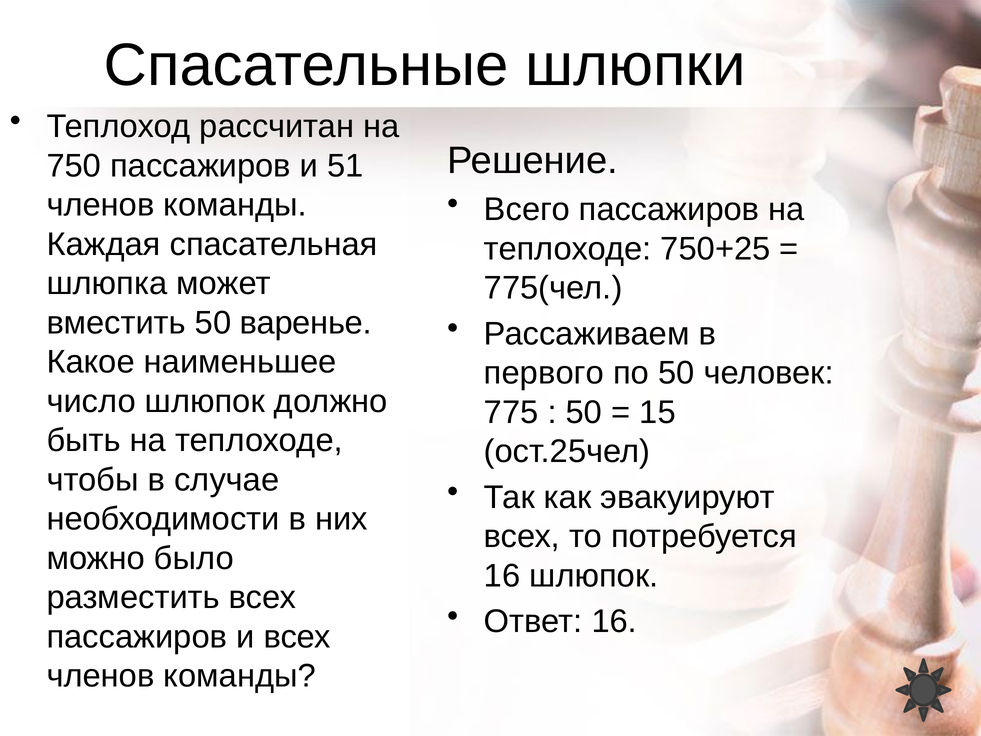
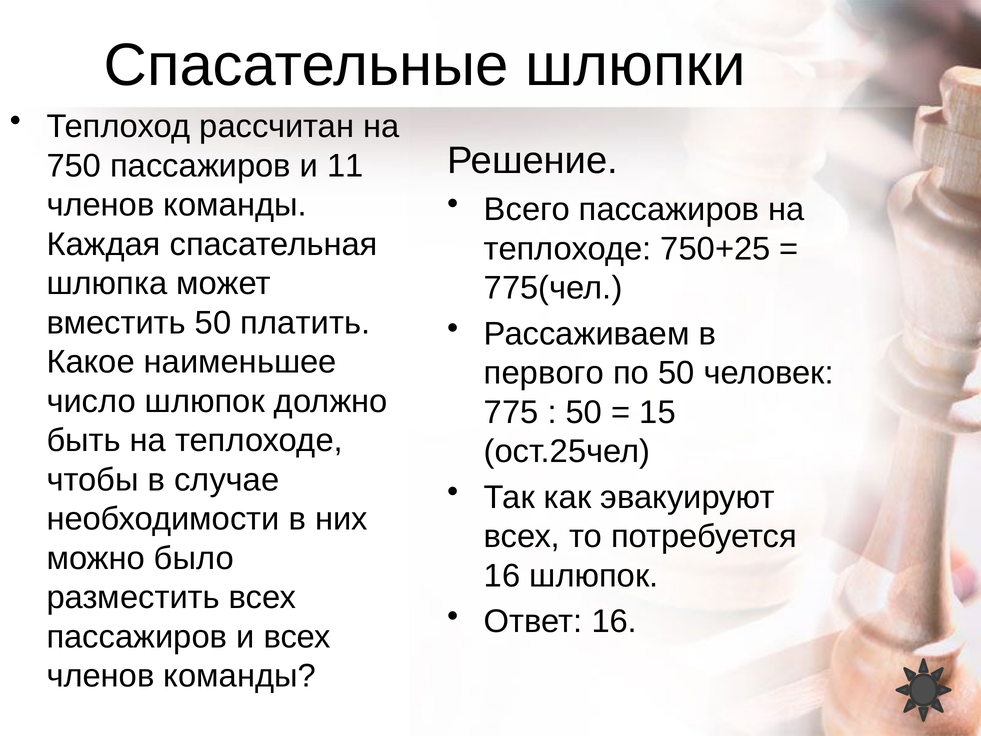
51: 51 -> 11 (345, 166)
варенье: варенье -> платить (305, 323)
